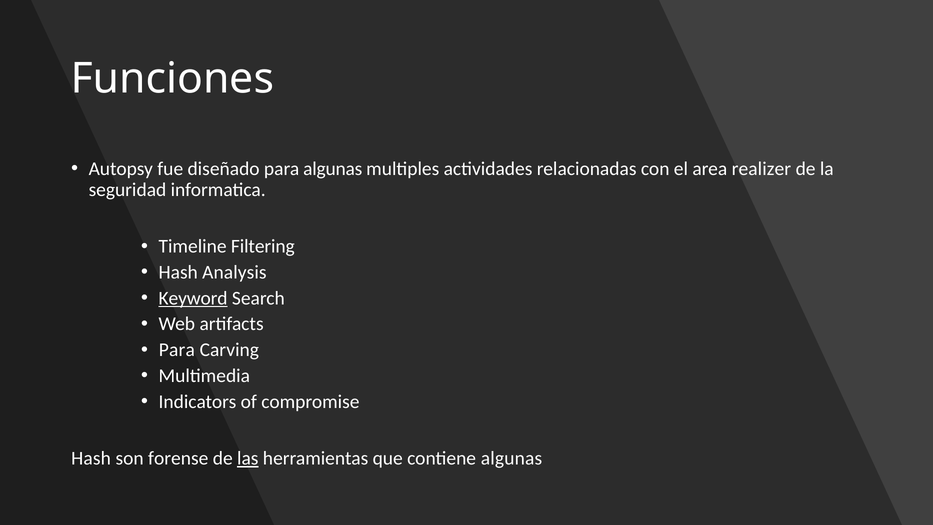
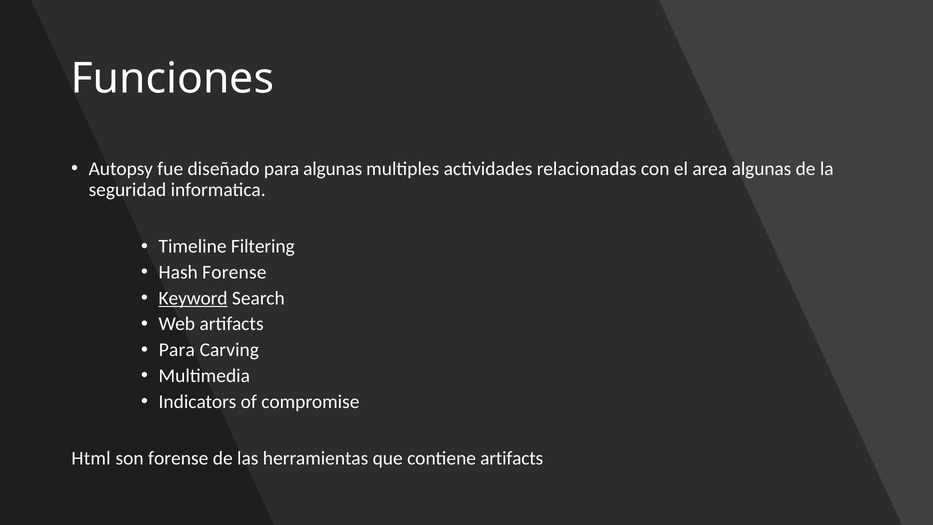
area realizer: realizer -> algunas (761, 169)
Hash Analysis: Analysis -> Forense (234, 272)
Hash: Hash -> Html (91, 458)
las underline: present -> none (248, 458)
contiene algunas: algunas -> artifacts (512, 458)
